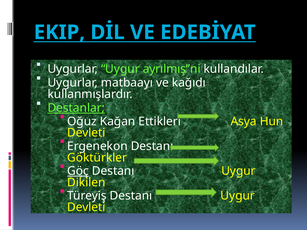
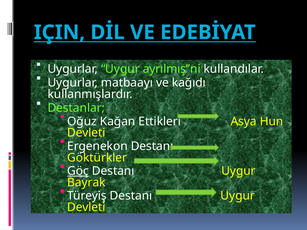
EKIP: EKIP -> IÇIN (59, 32)
Destanlar underline: present -> none (76, 108)
Dikilen: Dikilen -> Bayrak (86, 183)
